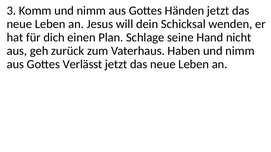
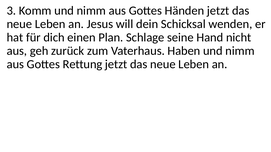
Verlässt: Verlässt -> Rettung (83, 64)
